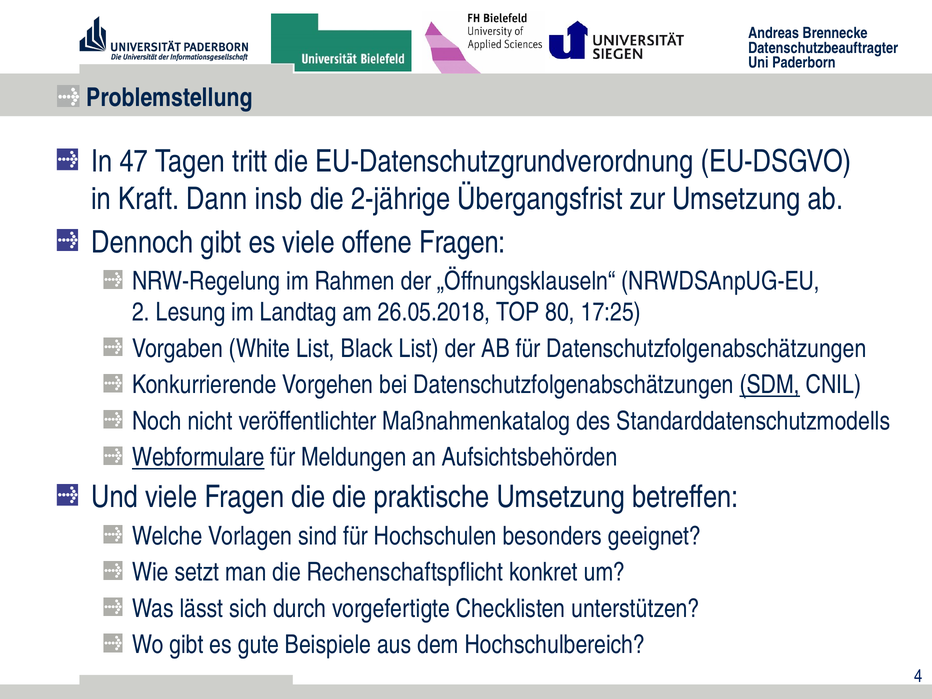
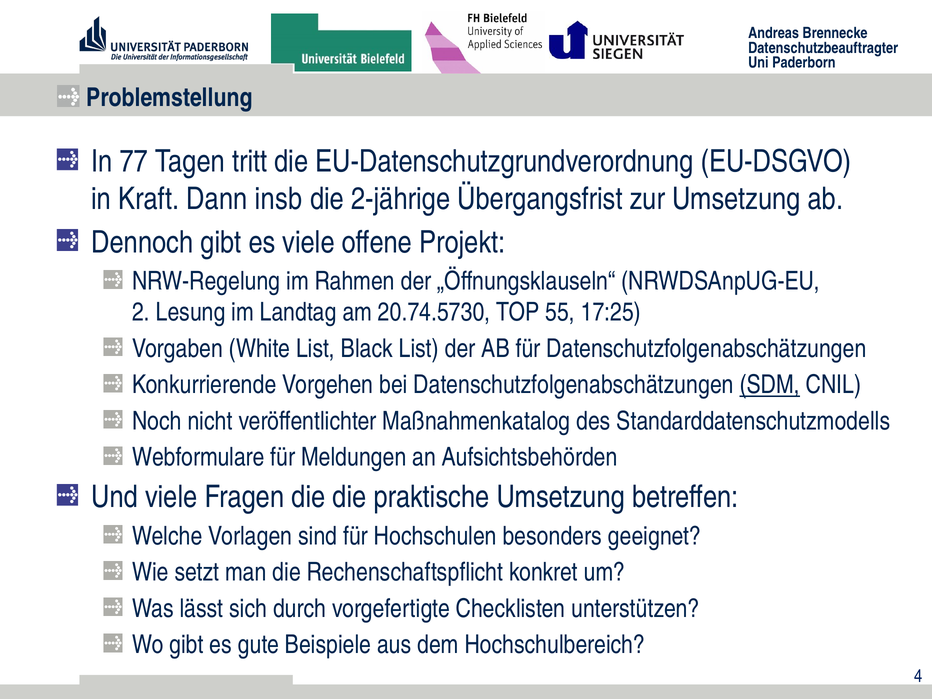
47: 47 -> 77 (134, 162)
offene Fragen: Fragen -> Projekt (462, 242)
26.05.2018: 26.05.2018 -> 20.74.5730 (434, 312)
80: 80 -> 55 (560, 312)
Webformulare underline: present -> none (198, 457)
